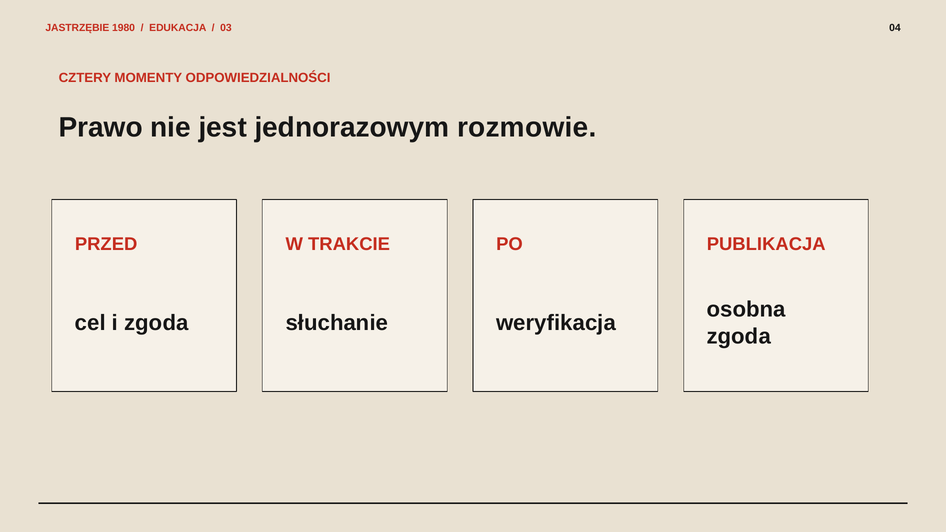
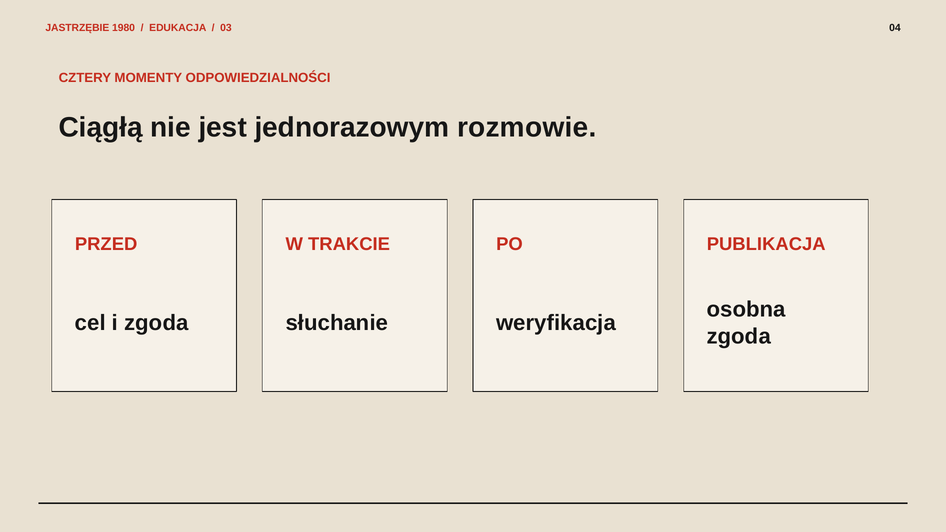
Prawo: Prawo -> Ciągłą (101, 128)
